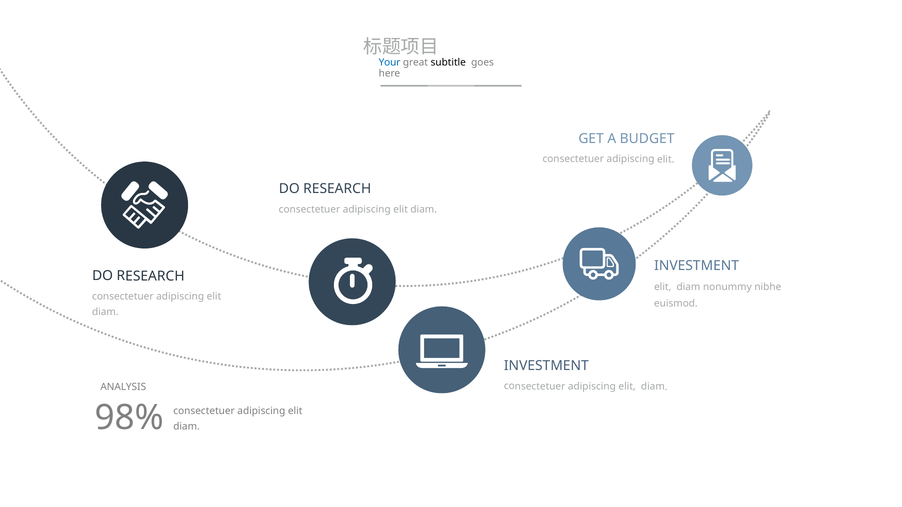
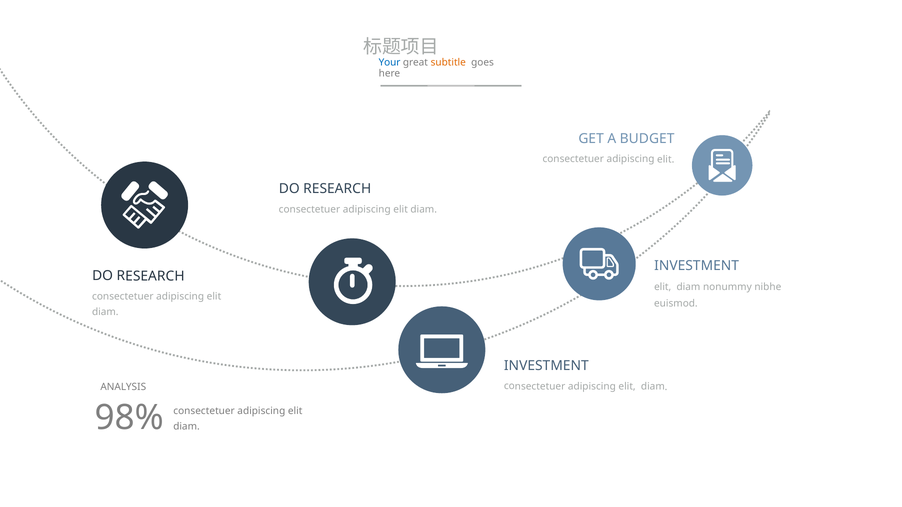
subtitle colour: black -> orange (448, 63)
